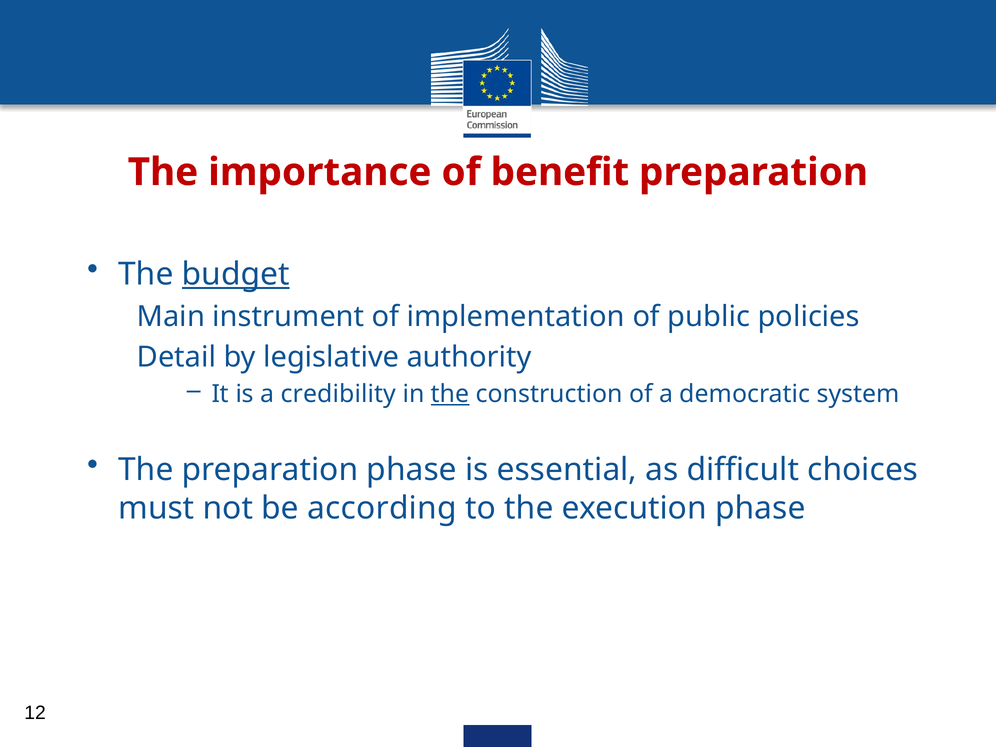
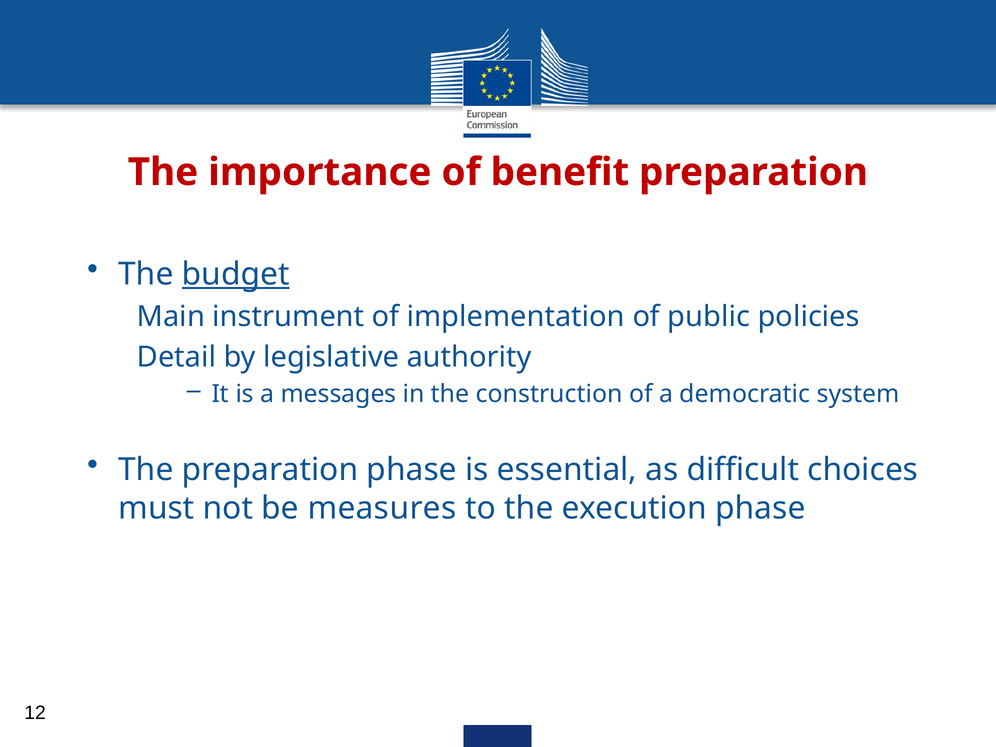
credibility: credibility -> messages (339, 394)
the underline: present -> none (450, 394)
according: according -> measures (382, 508)
